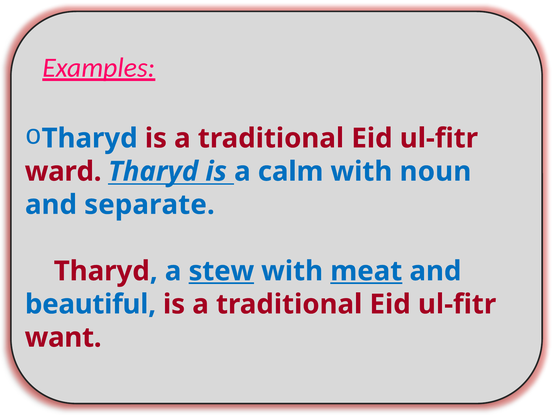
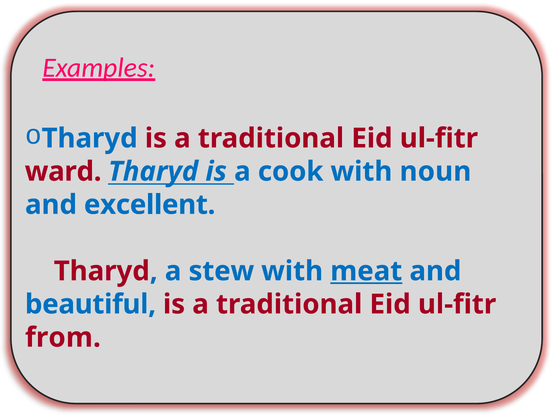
calm: calm -> cook (291, 171)
separate: separate -> excellent (150, 205)
stew underline: present -> none (221, 271)
want: want -> from (63, 337)
